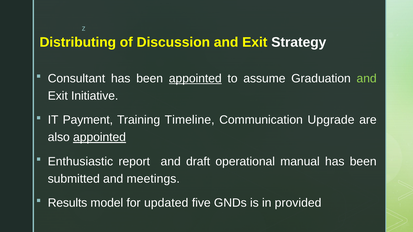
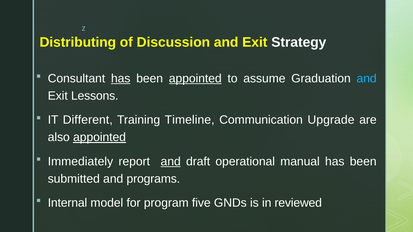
has underline: none -> present (121, 79)
and colour: light green -> light blue (367, 79)
Initiative: Initiative -> Lessons (95, 96)
Payment: Payment -> Different (88, 120)
Enthusiastic: Enthusiastic -> Immediately (80, 162)
and underline: none -> present (171, 162)
meetings: meetings -> programs (153, 179)
Results: Results -> Internal (68, 203)
updated: updated -> program (166, 203)
provided: provided -> reviewed (298, 203)
